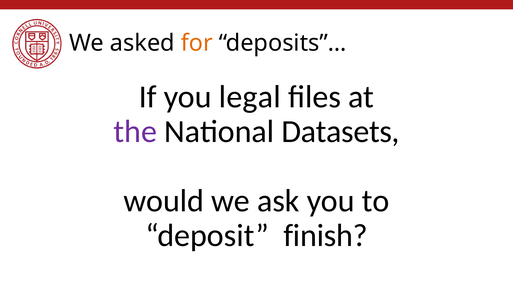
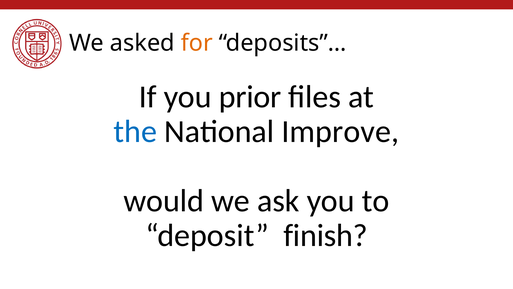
legal: legal -> prior (250, 97)
the colour: purple -> blue (135, 131)
Datasets: Datasets -> Improve (340, 131)
